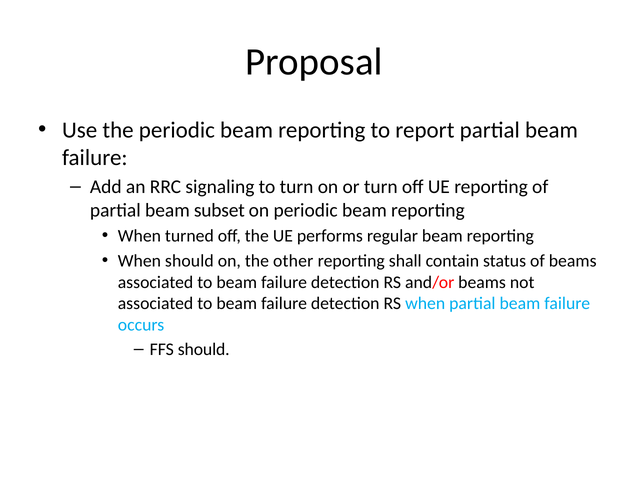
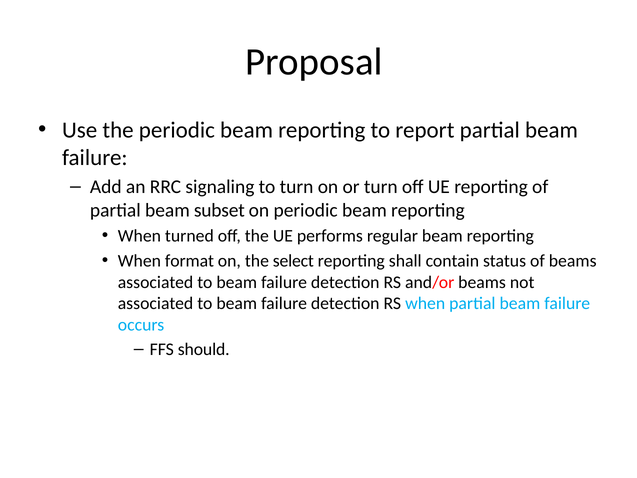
When should: should -> format (189, 261)
other: other -> select (293, 261)
